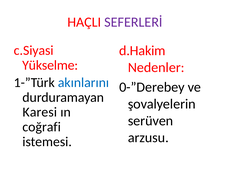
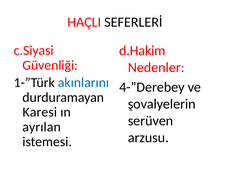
SEFERLERİ colour: purple -> black (133, 22)
Yükselme: Yükselme -> Güvenliği (50, 65)
0-”Derebey: 0-”Derebey -> 4-”Derebey (152, 87)
coğrafi: coğrafi -> ayrılan (42, 127)
